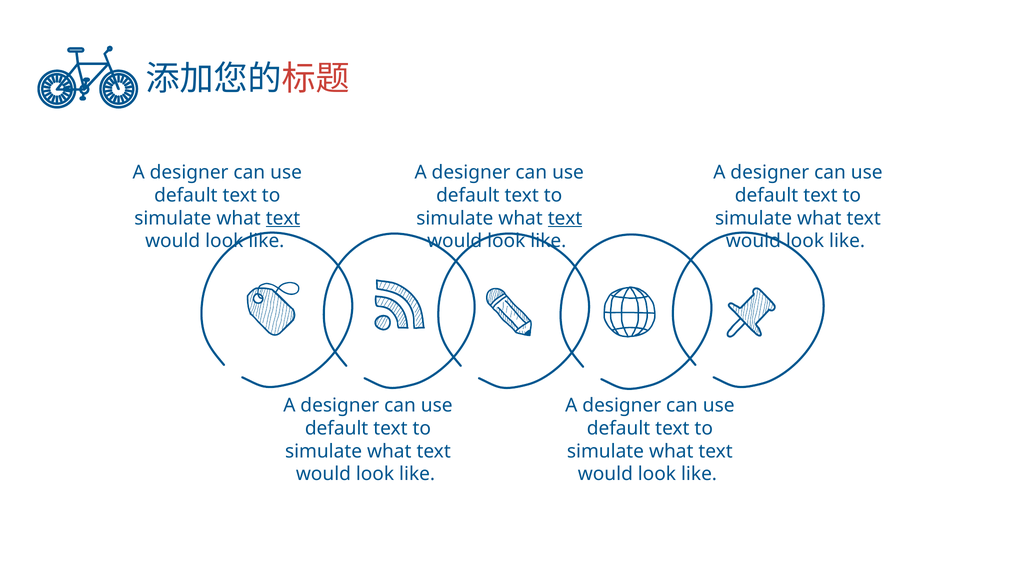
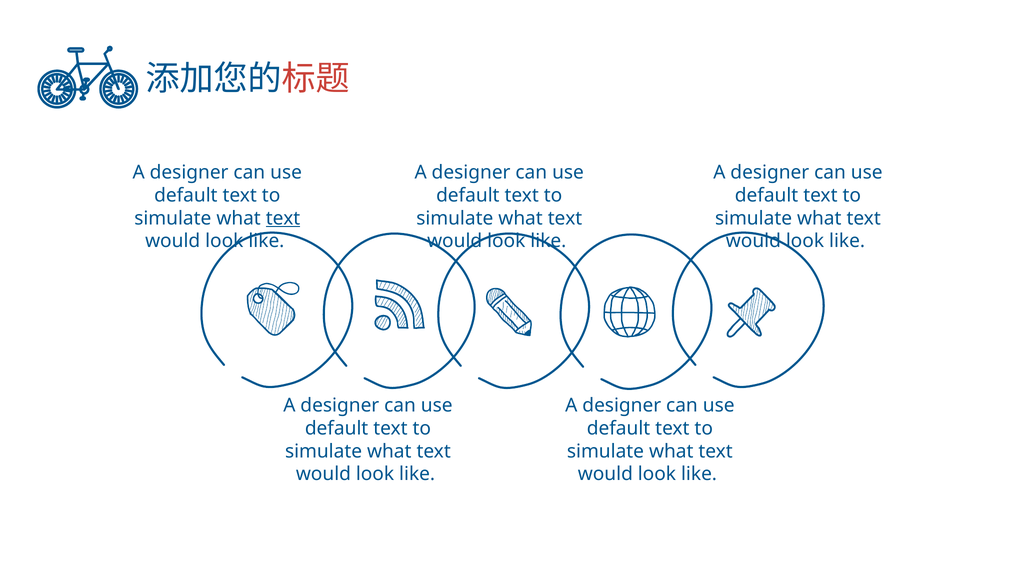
text underline: present -> none (565, 218)
